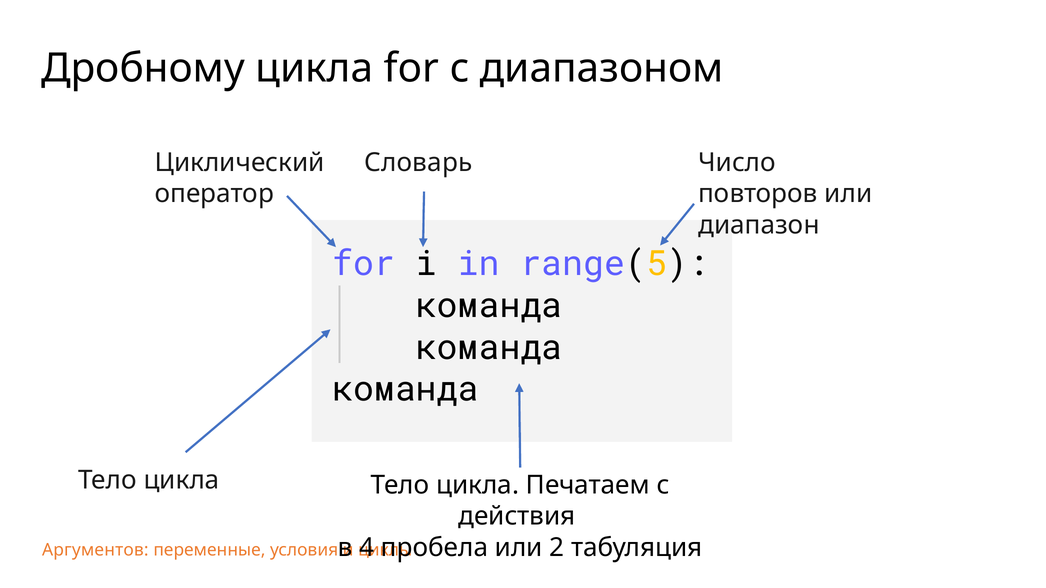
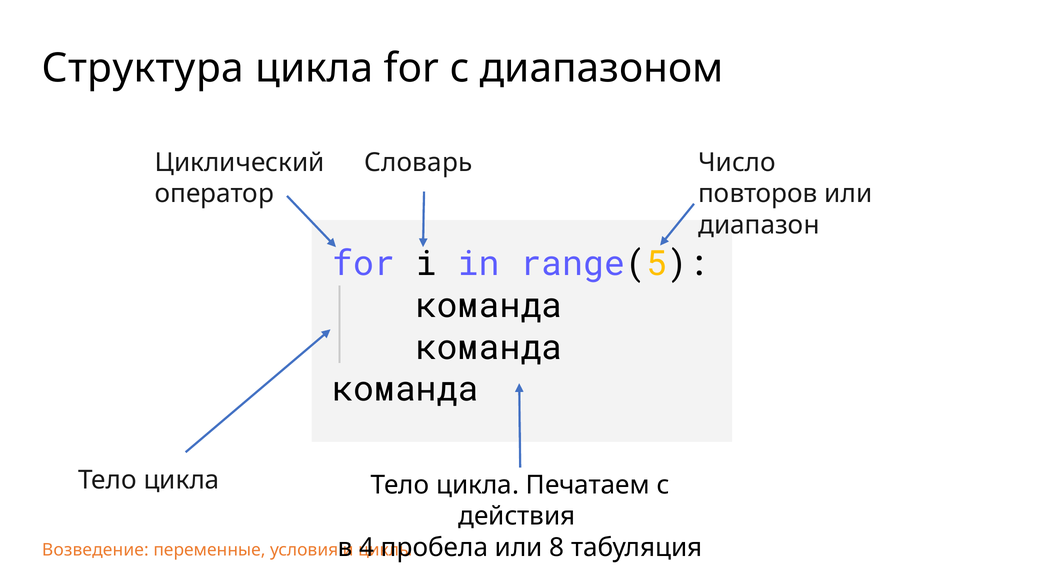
Дробному: Дробному -> Структура (143, 68)
2: 2 -> 8 (557, 548)
Аргументов: Аргументов -> Возведение (95, 550)
